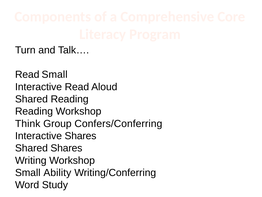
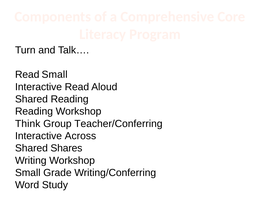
Confers/Conferring: Confers/Conferring -> Teacher/Conferring (118, 123)
Interactive Shares: Shares -> Across (80, 136)
Ability: Ability -> Grade (57, 172)
